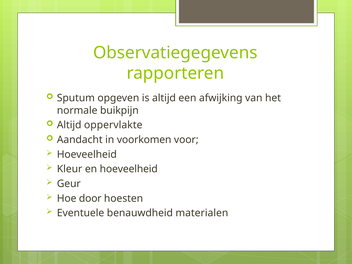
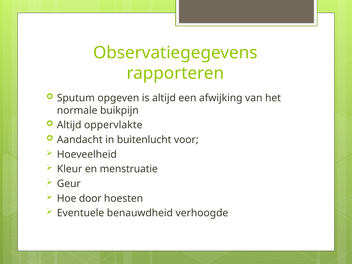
voorkomen: voorkomen -> buitenlucht (144, 140)
en hoeveelheid: hoeveelheid -> menstruatie (129, 169)
materialen: materialen -> verhoogde (202, 213)
